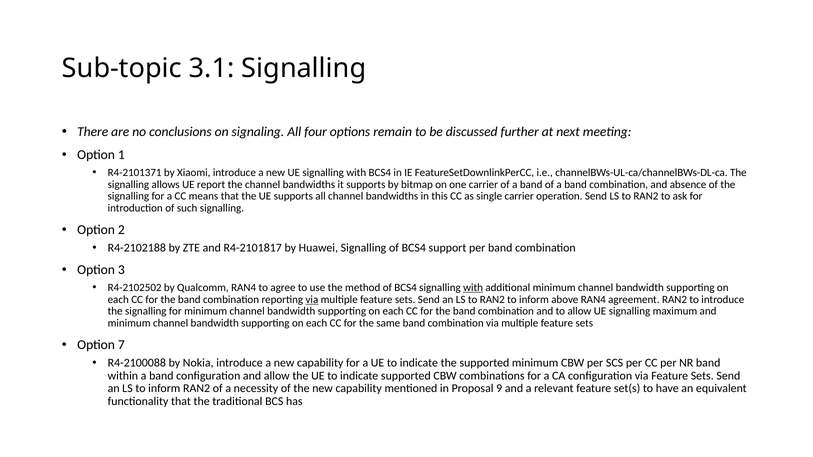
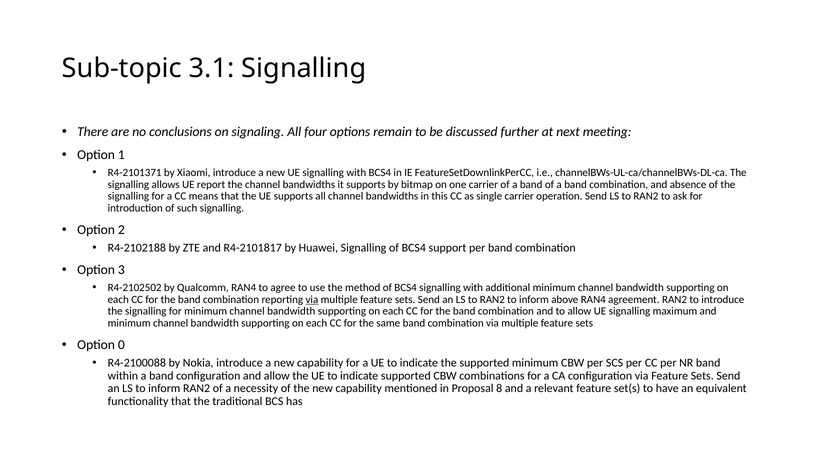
with underline: present -> none (473, 288)
7: 7 -> 0 (121, 345)
9: 9 -> 8 (499, 389)
